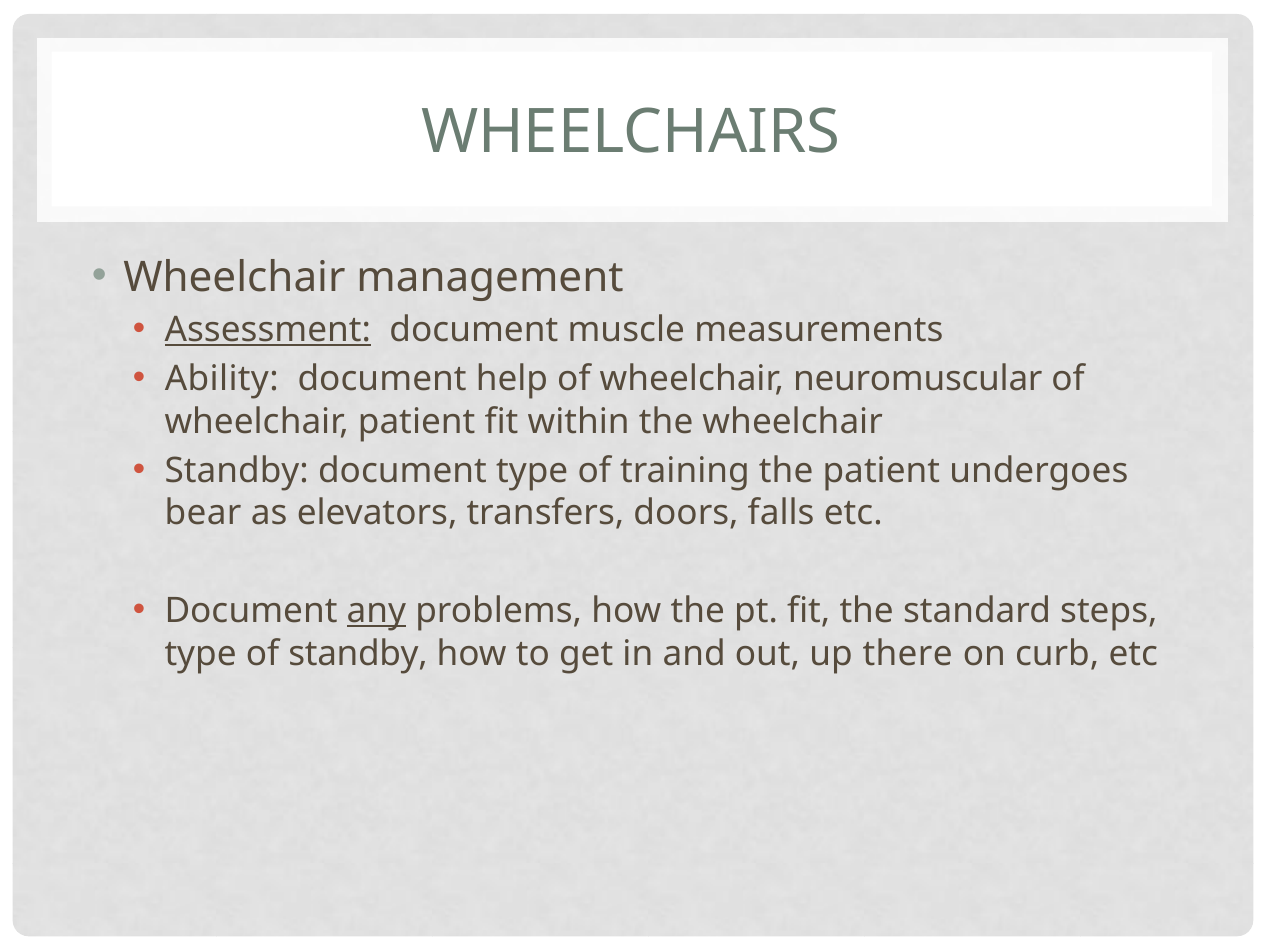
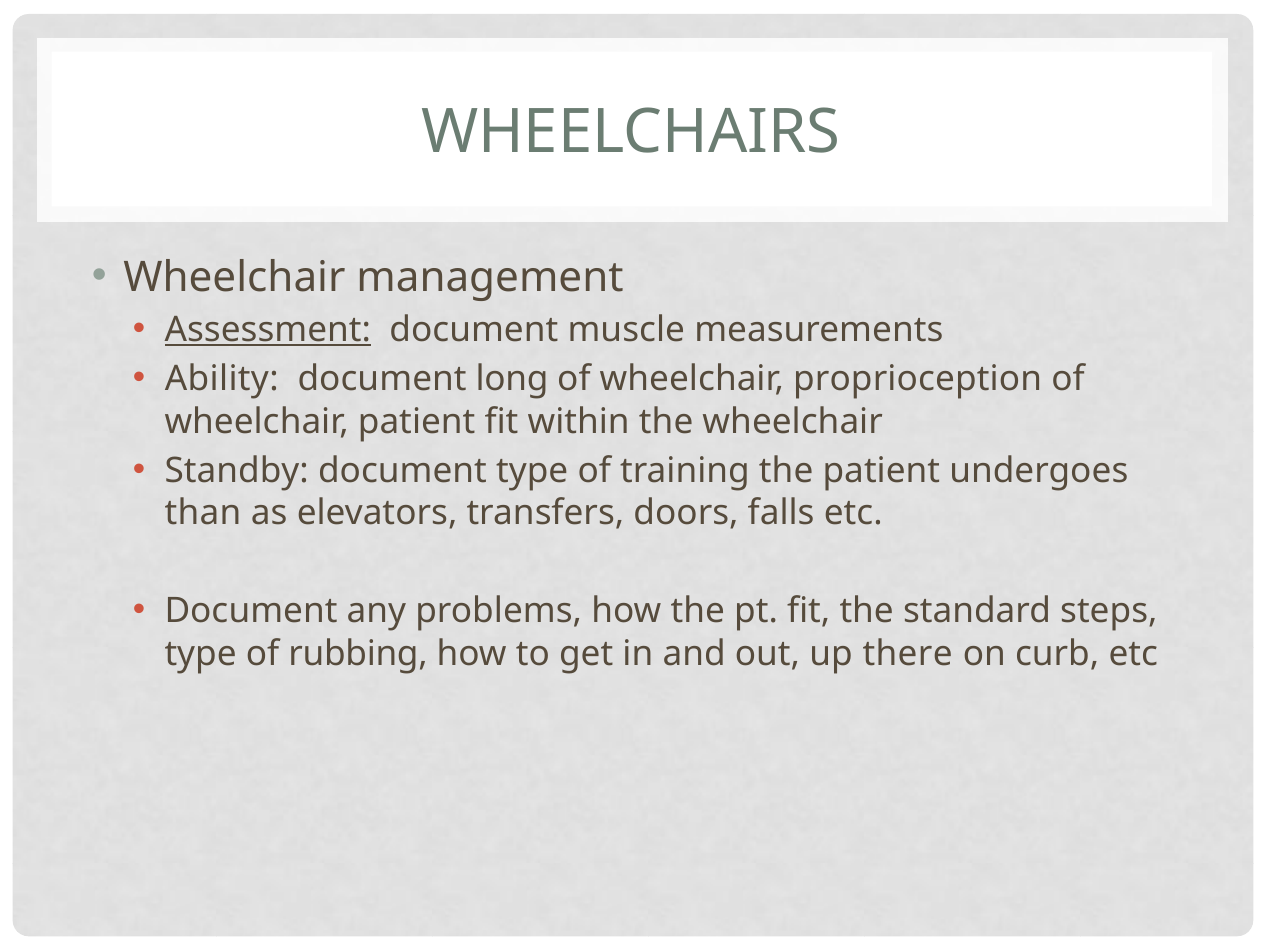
help: help -> long (512, 379)
neuromuscular: neuromuscular -> proprioception (918, 379)
bear: bear -> than (203, 513)
any underline: present -> none (376, 612)
of standby: standby -> rubbing (358, 654)
